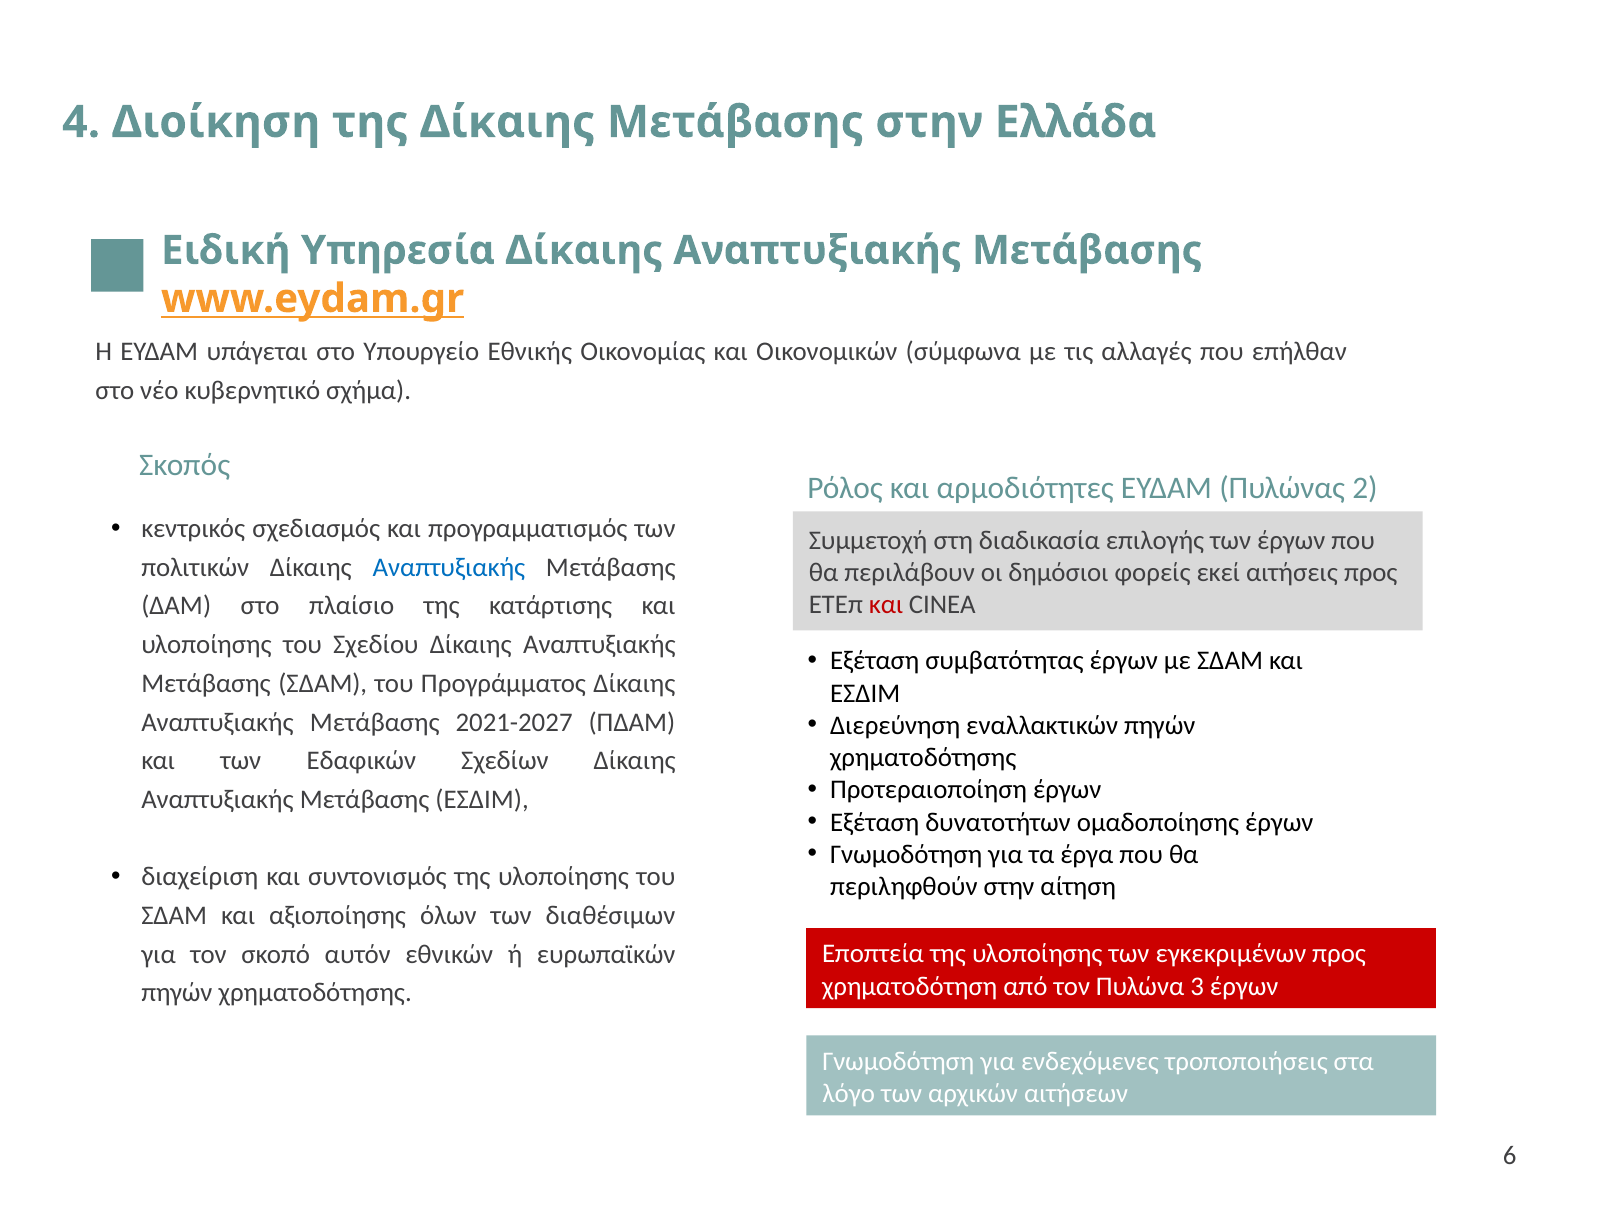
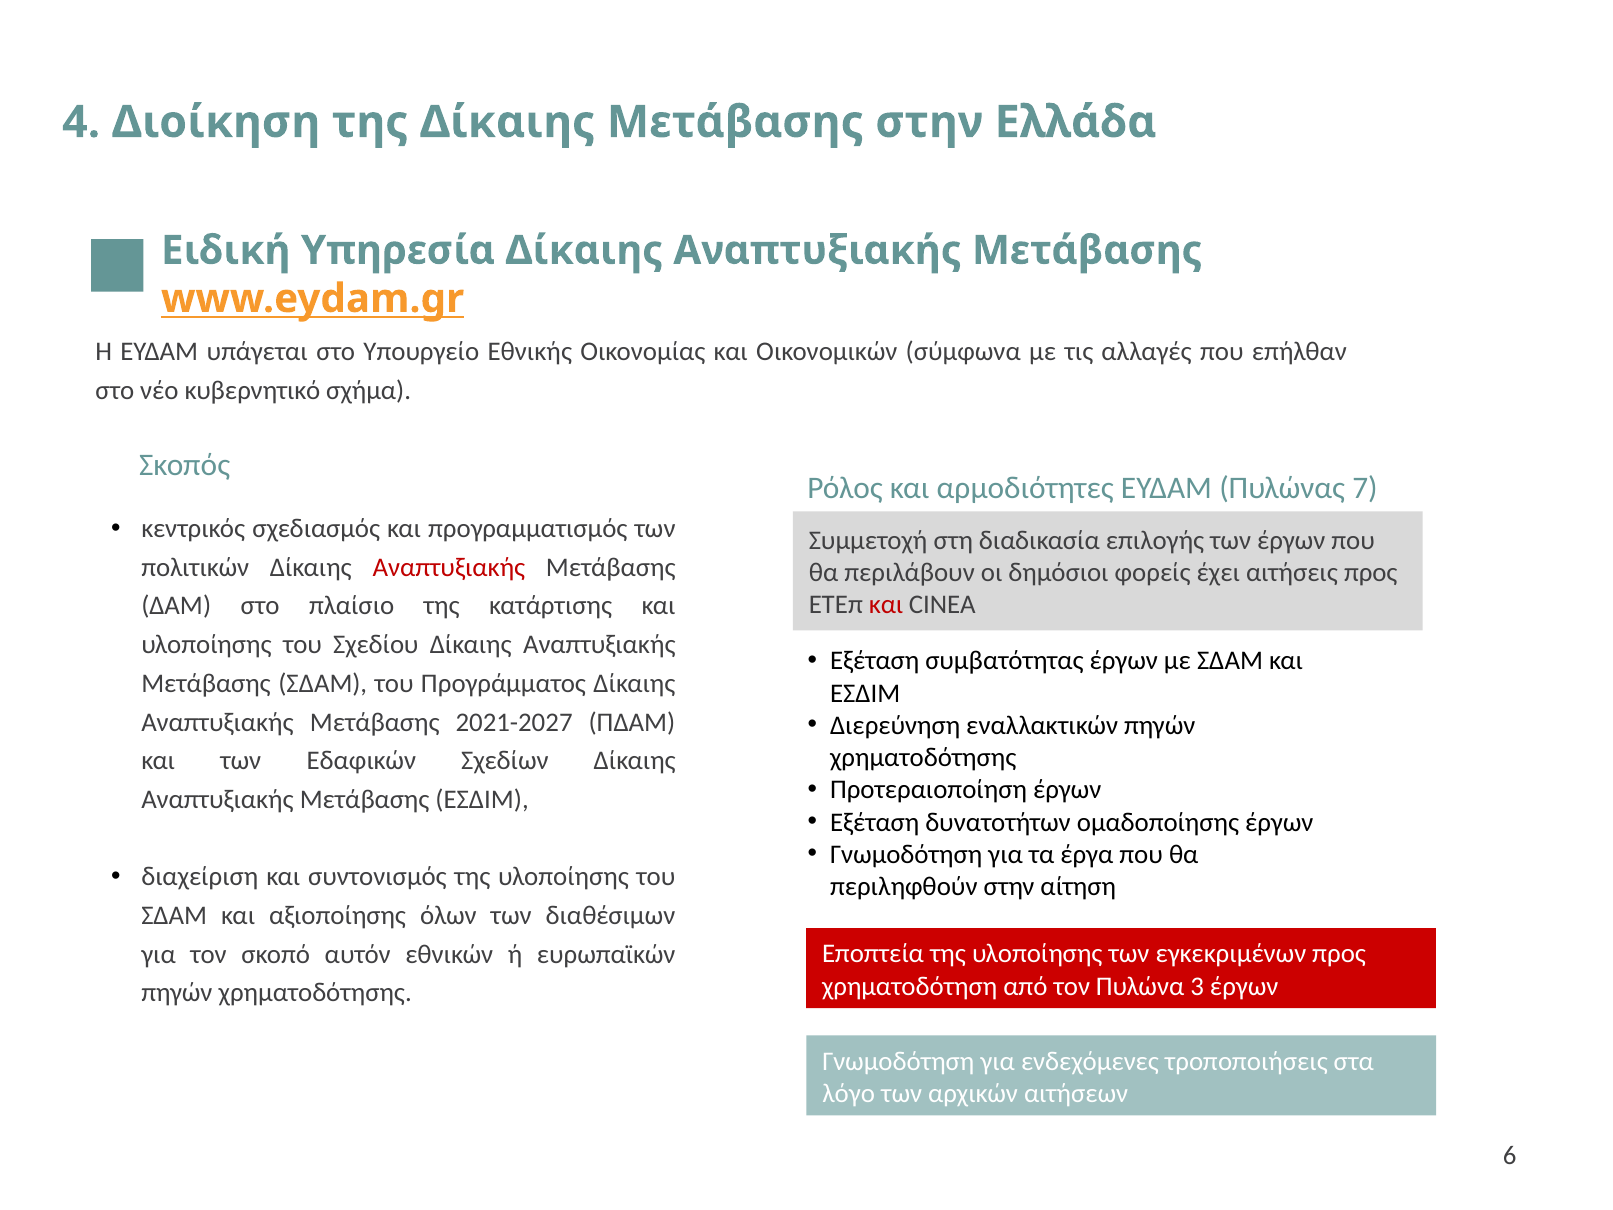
2: 2 -> 7 (1365, 488)
Αναπτυξιακής colour: blue -> red (449, 567)
εκεί: εκεί -> έχει (1218, 573)
